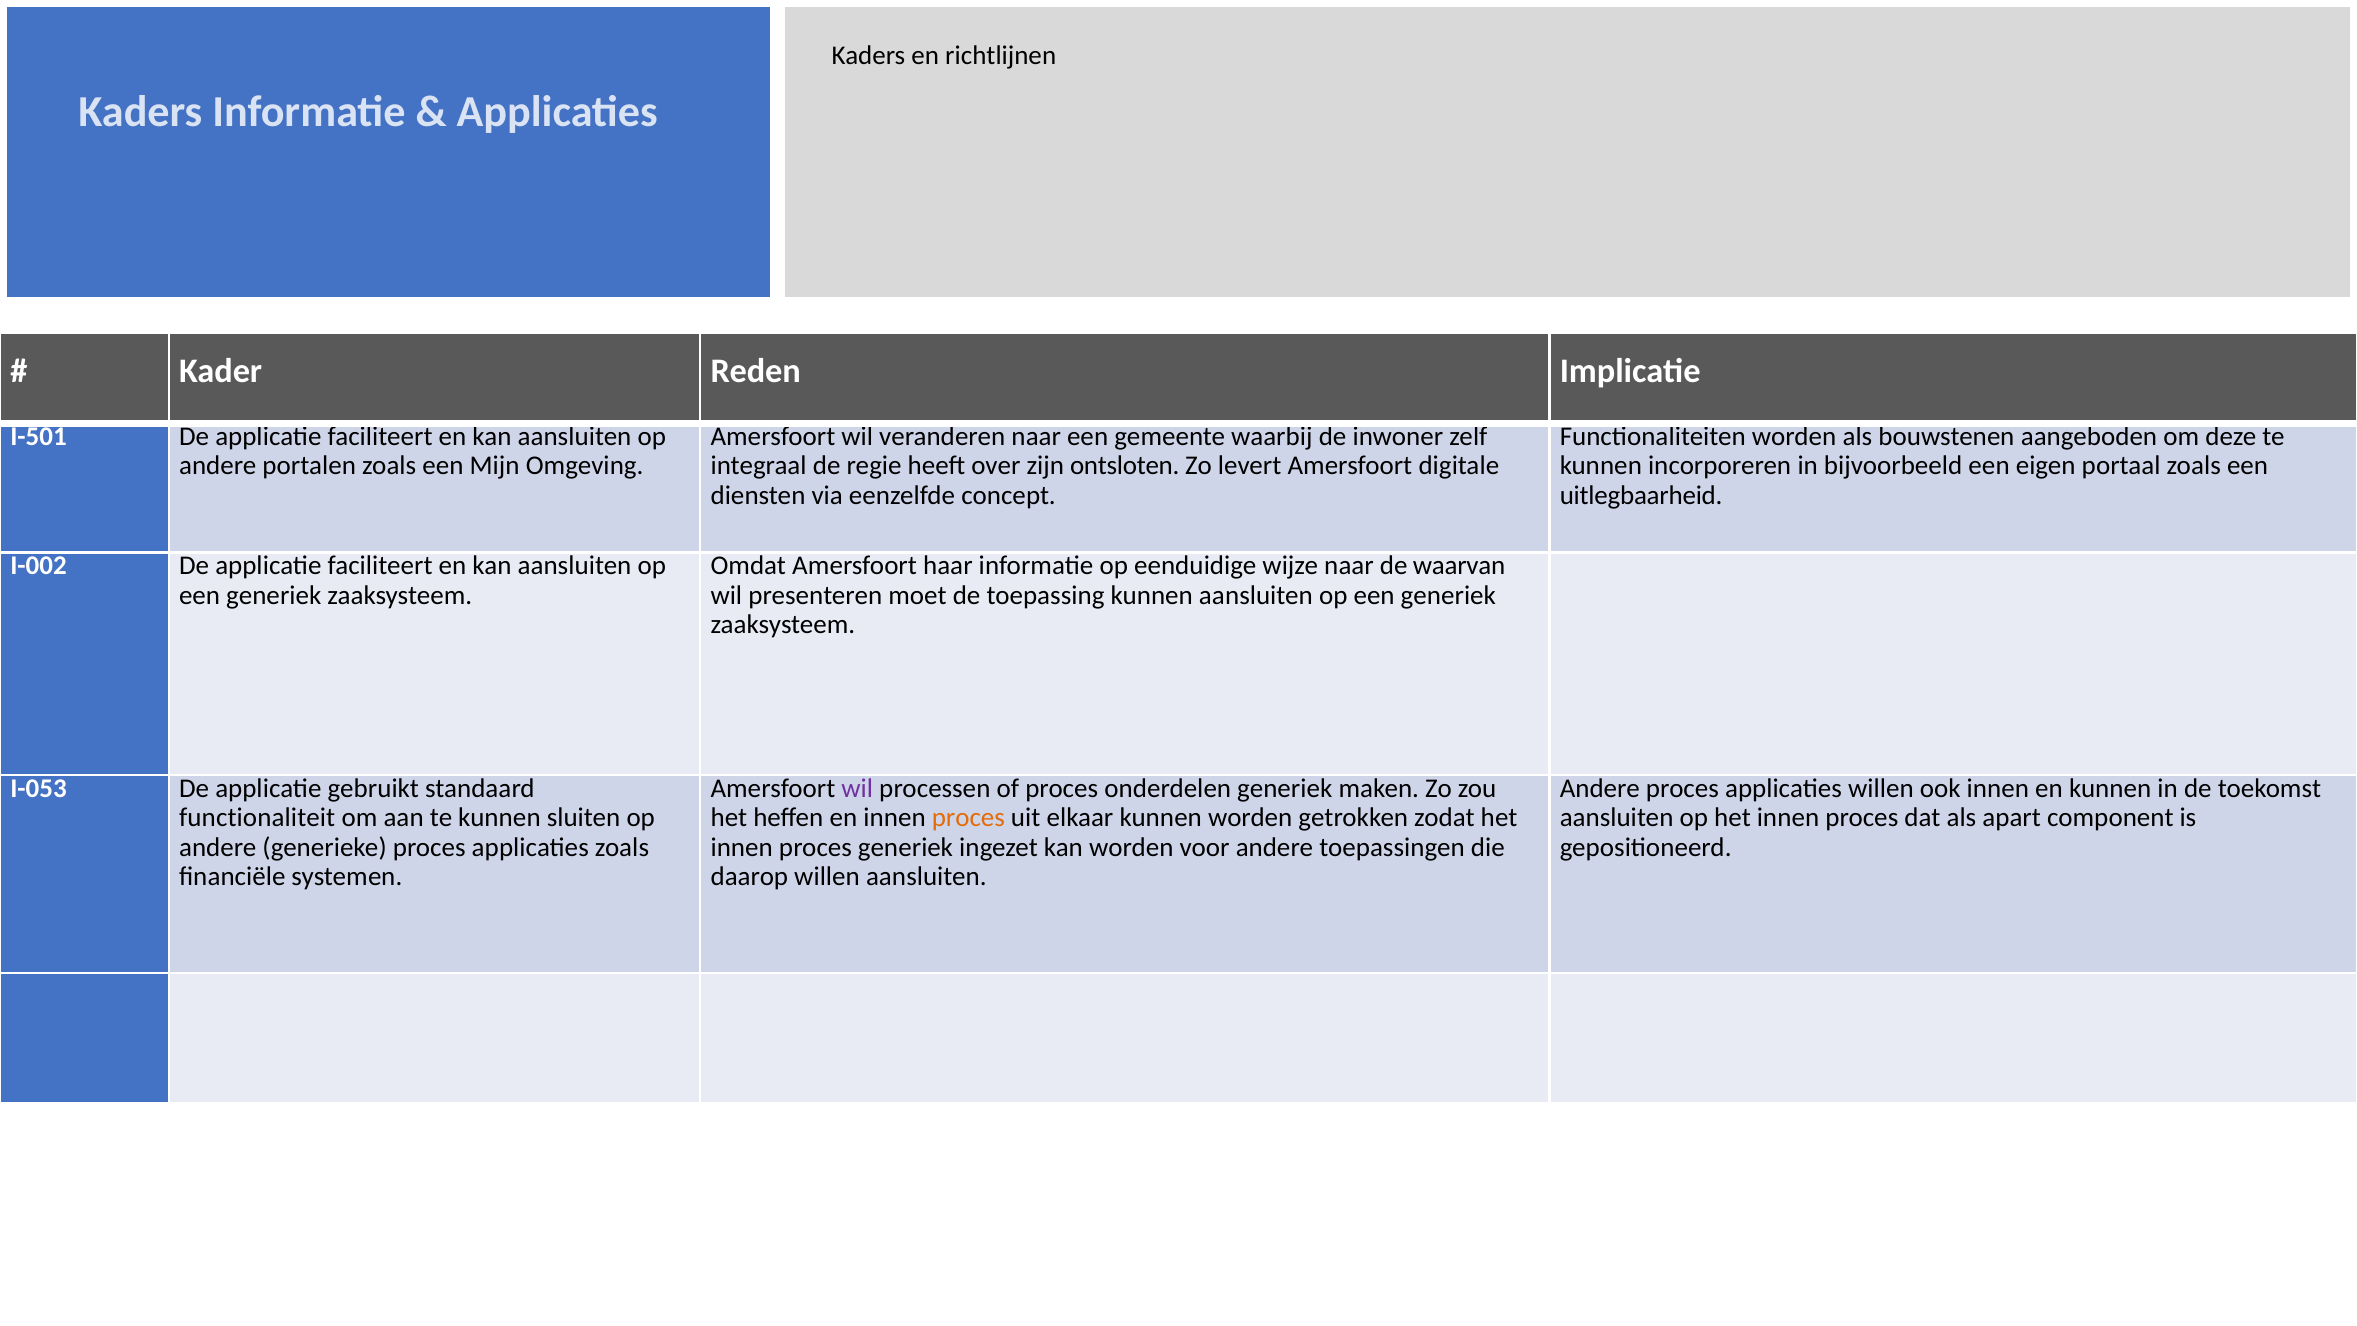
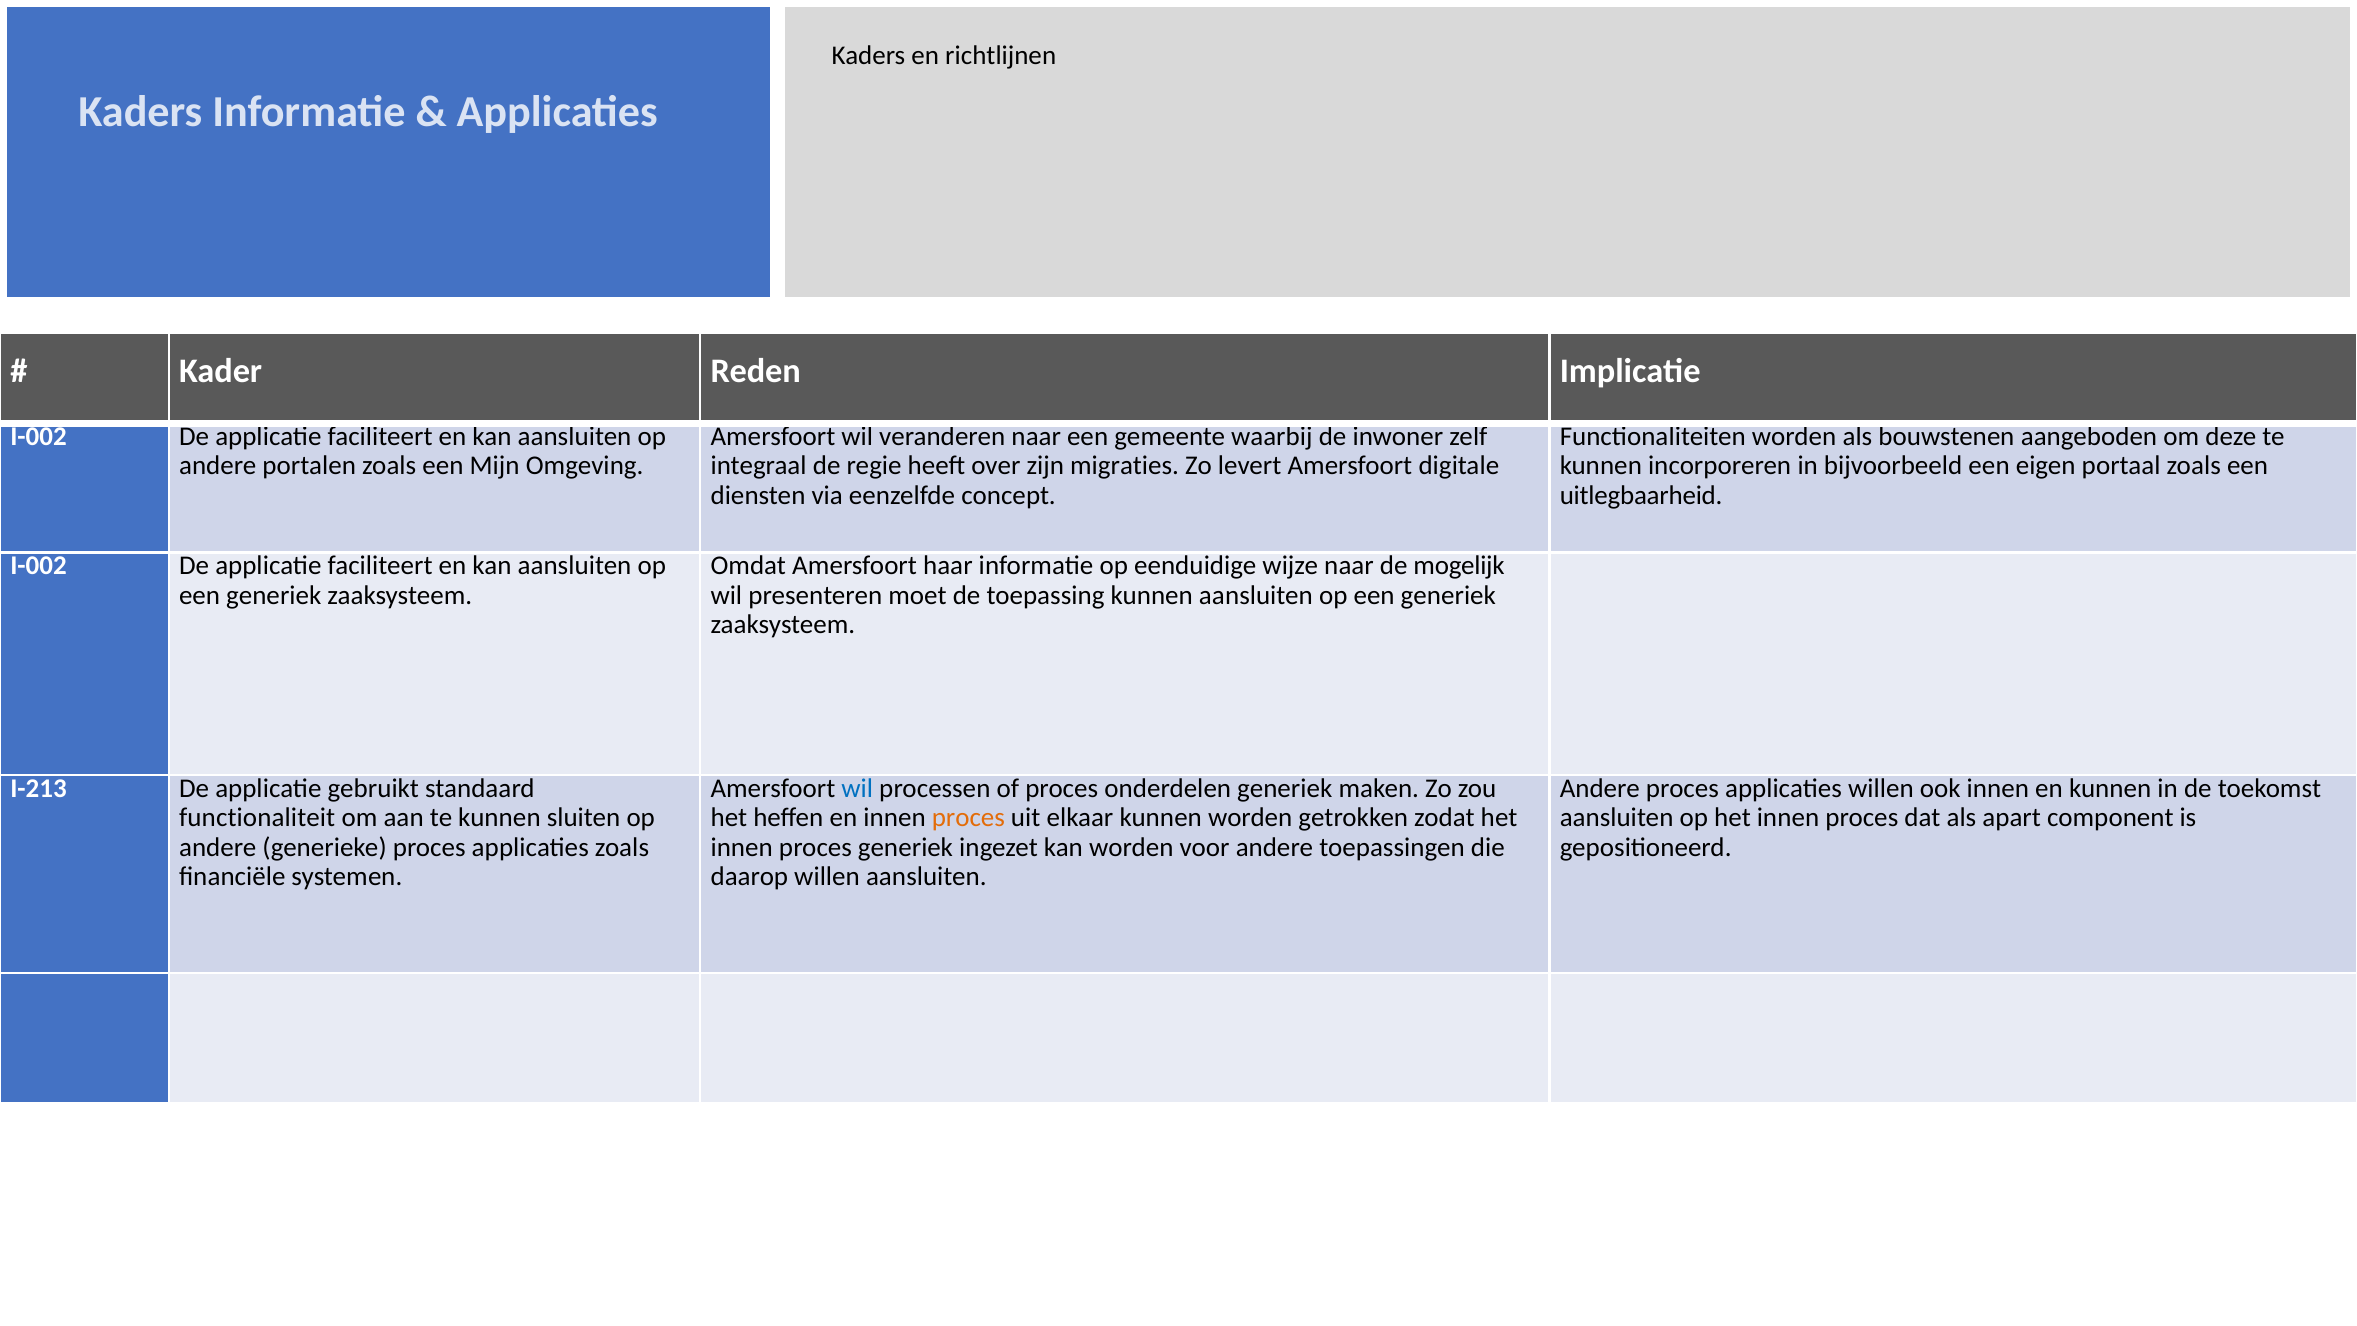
I-501: I-501 -> I-002 (38, 436)
ontsloten: ontsloten -> migraties (1125, 466)
waarvan: waarvan -> mogelijk (1459, 566)
I-053: I-053 -> I-213 (38, 788)
wil colour: purple -> blue (857, 788)
